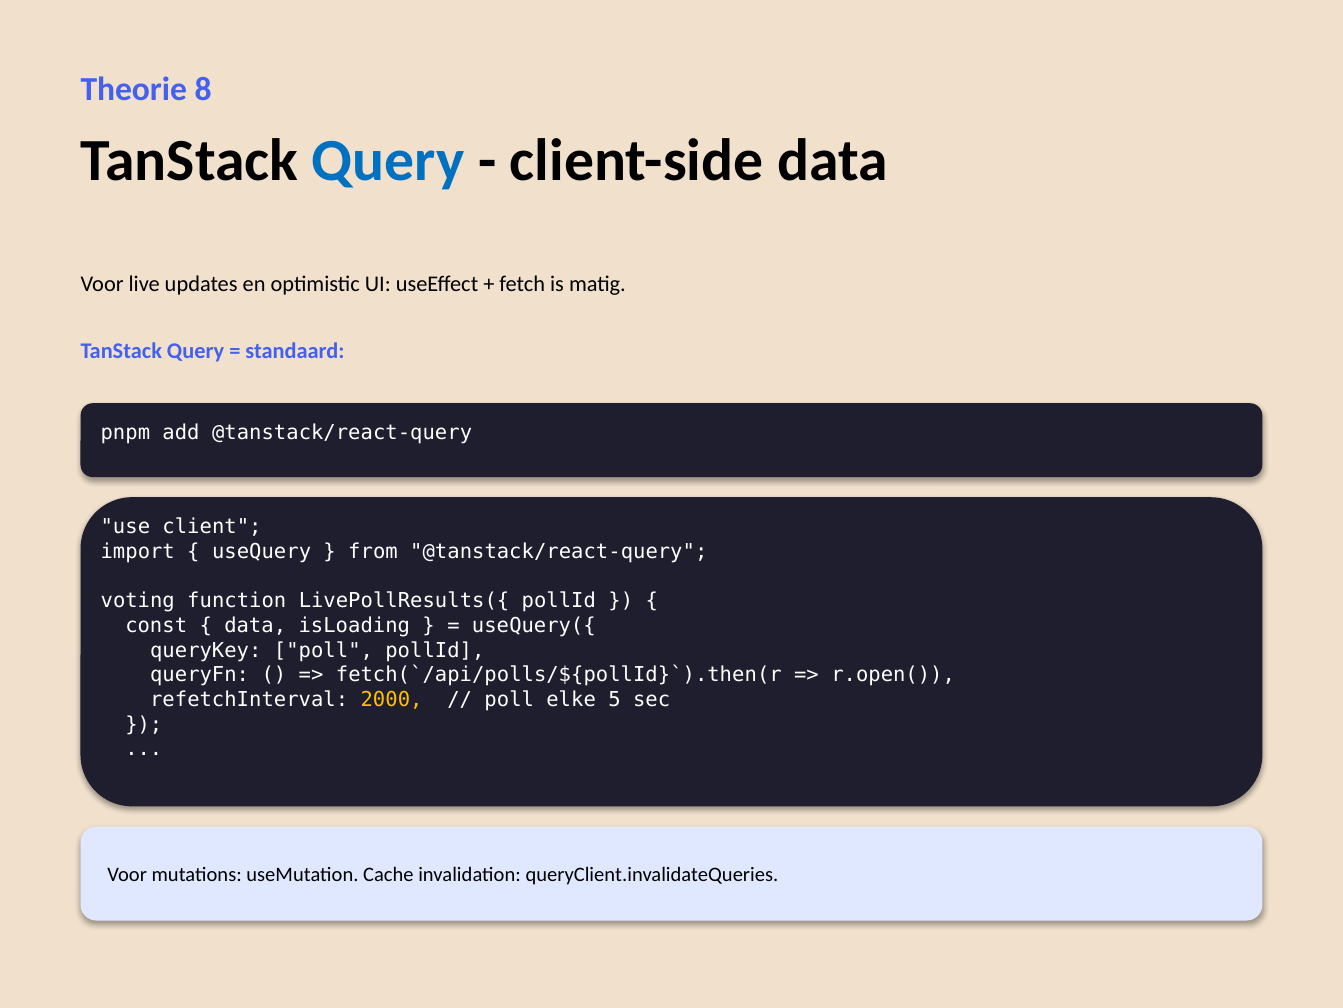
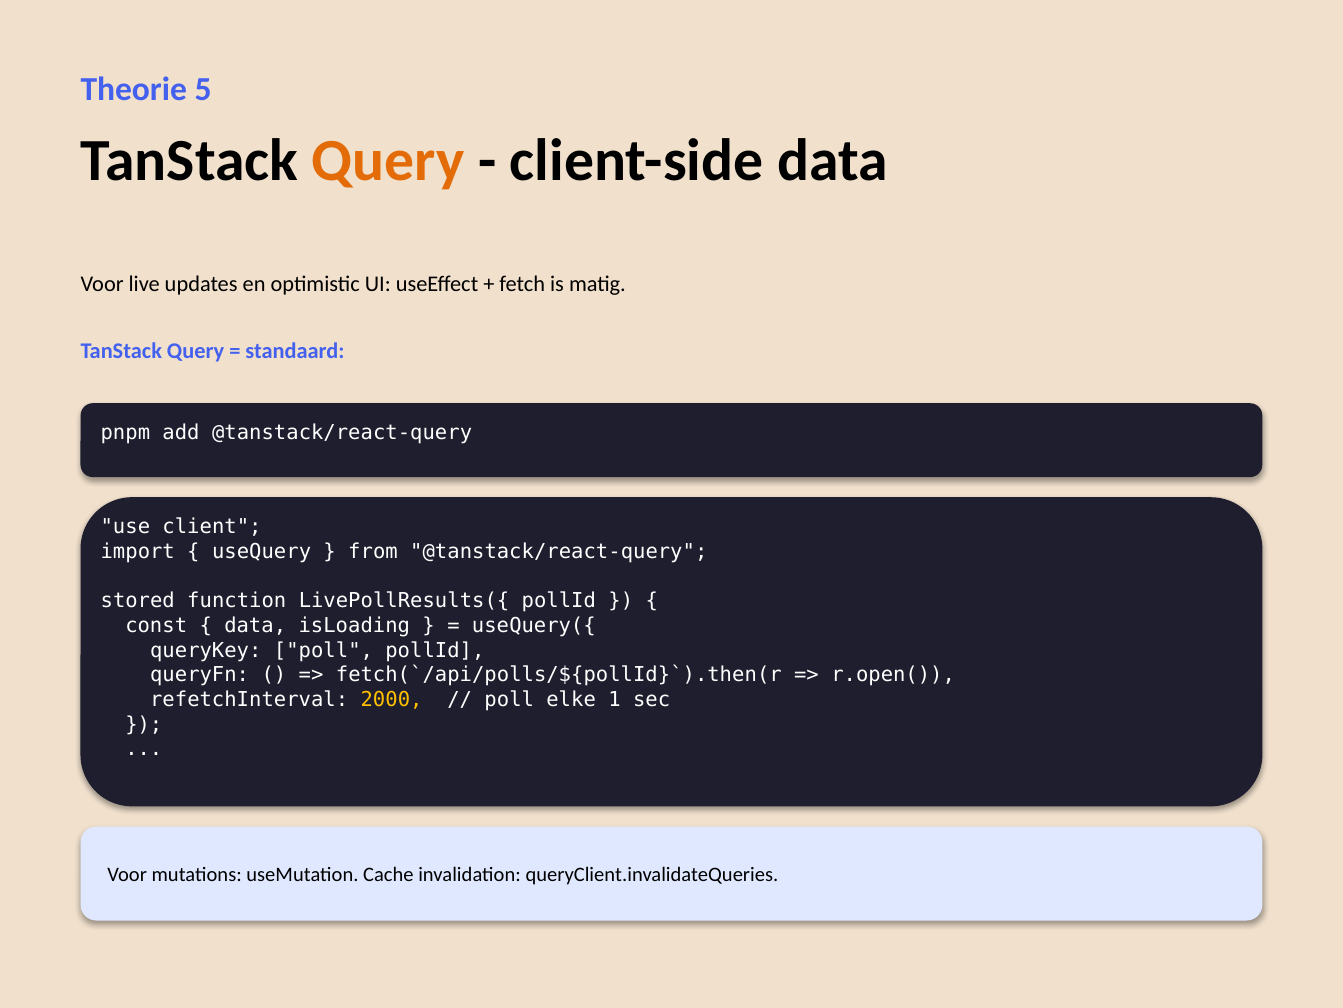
8: 8 -> 5 (203, 90)
Query colour: blue -> orange (388, 161)
voting: voting -> stored (138, 601)
5: 5 -> 1 (615, 699)
